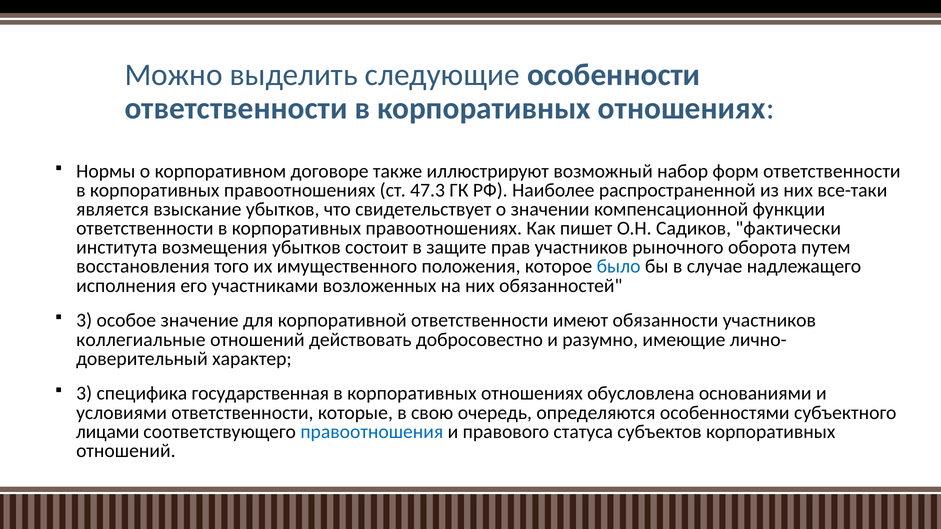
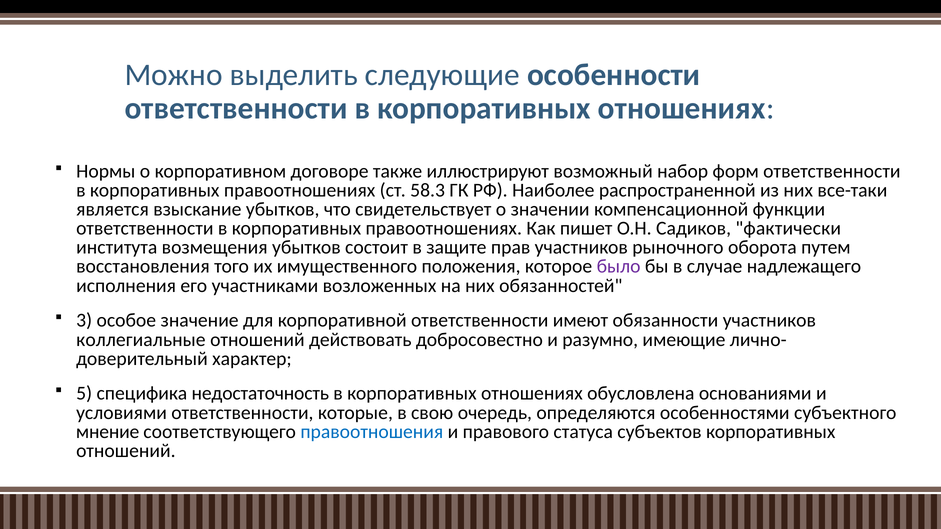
47.3: 47.3 -> 58.3 (428, 190)
было colour: blue -> purple (619, 267)
3: 3 -> 5 (84, 394)
государственная: государственная -> недостаточность (260, 394)
лицами: лицами -> мнение (108, 432)
